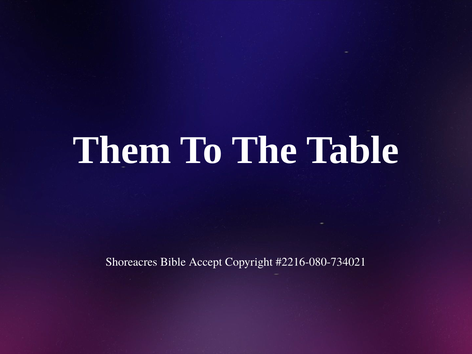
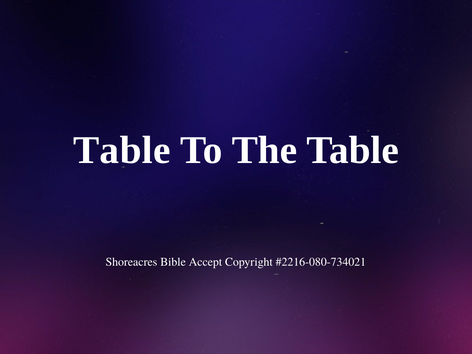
Them: Them -> Table (122, 150)
